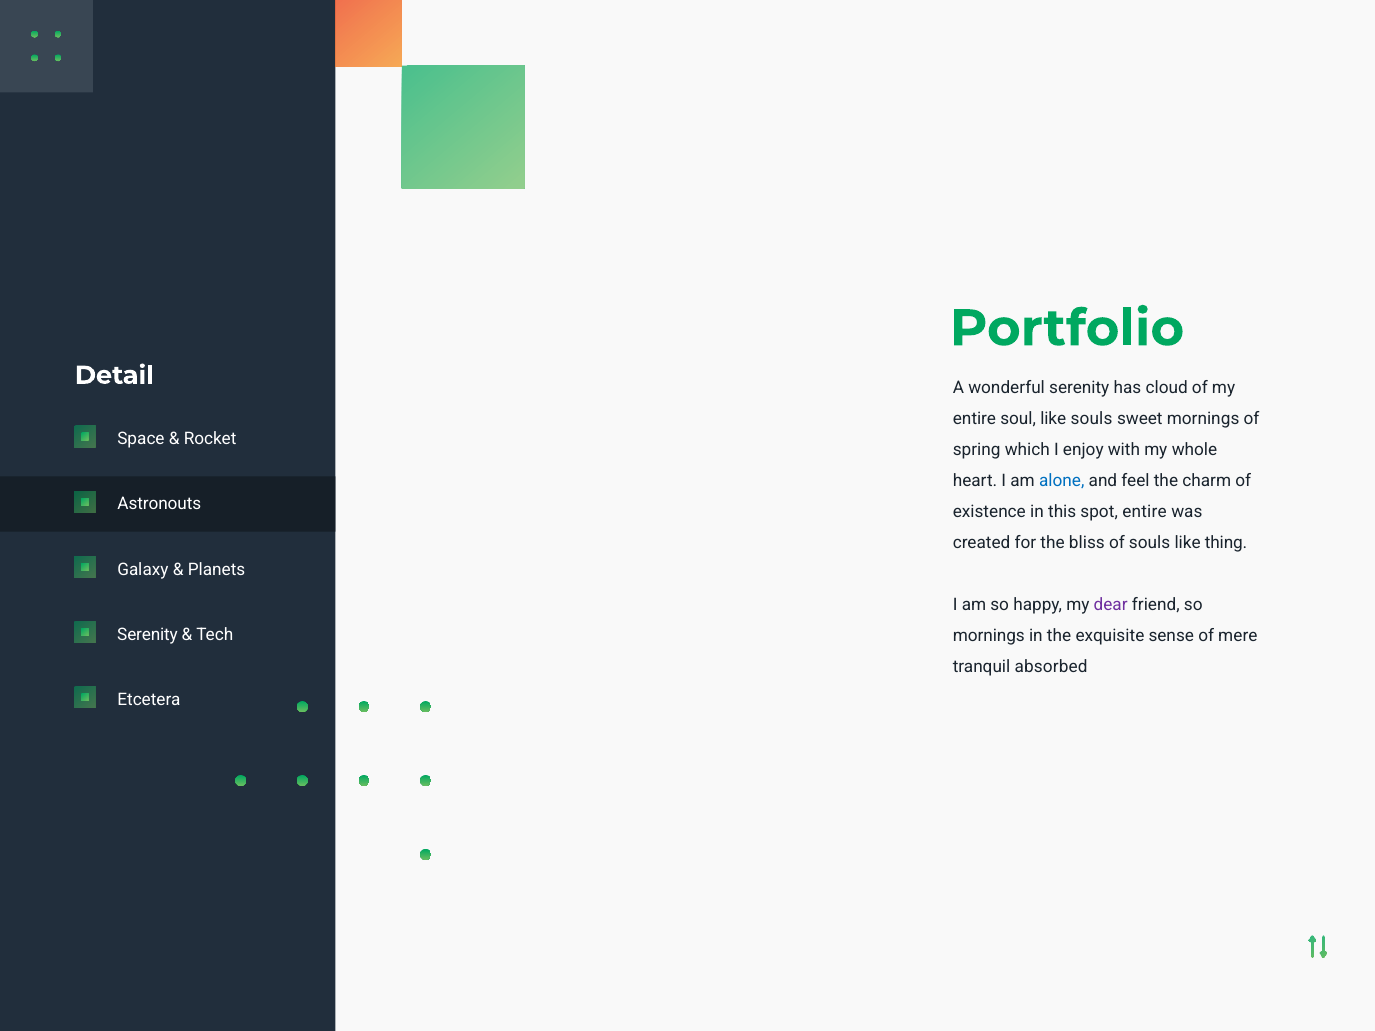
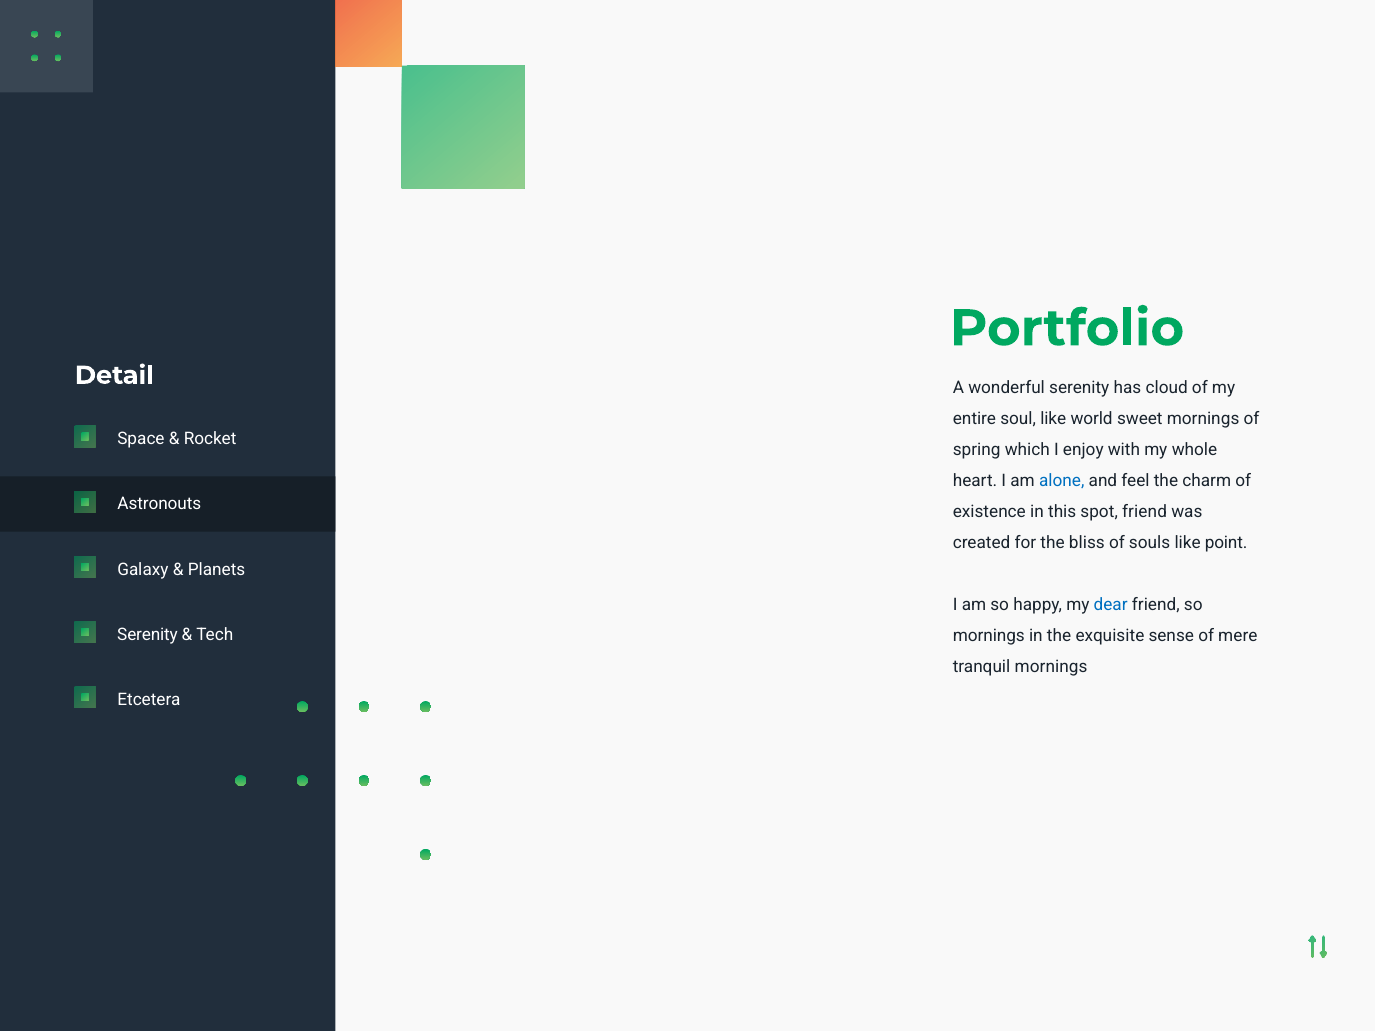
like souls: souls -> world (1092, 419)
spot entire: entire -> friend (1145, 512)
thing: thing -> point (1226, 543)
dear colour: purple -> blue (1111, 605)
tranquil absorbed: absorbed -> mornings (1051, 667)
